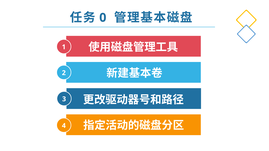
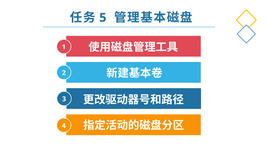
0: 0 -> 5 (103, 18)
